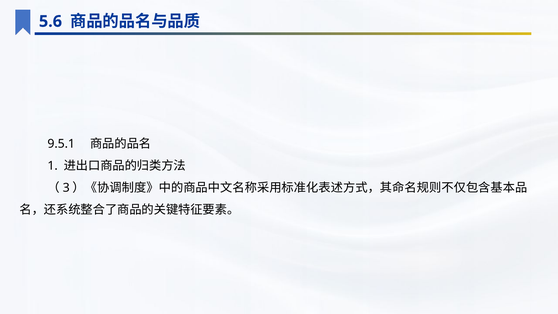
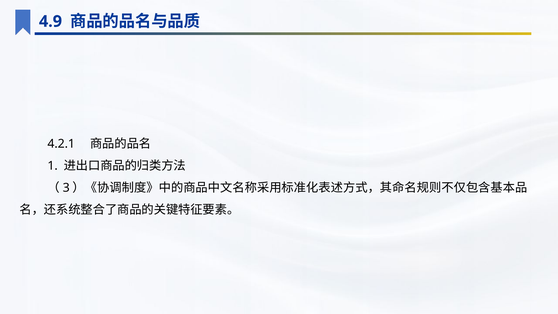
5.6: 5.6 -> 4.9 (50, 21)
9.5.1: 9.5.1 -> 4.2.1 (61, 144)
